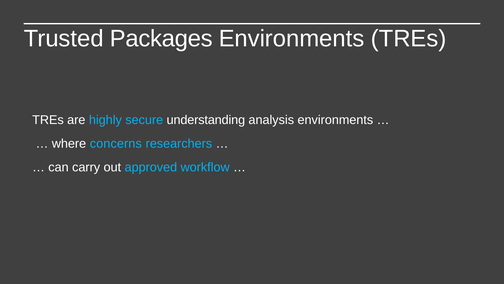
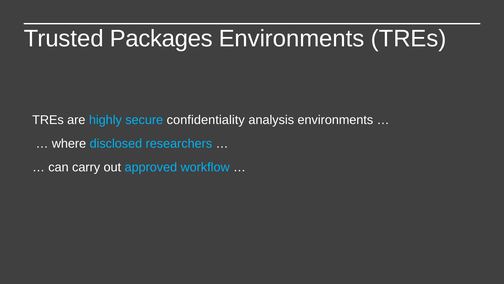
understanding: understanding -> confidentiality (206, 120)
concerns: concerns -> disclosed (116, 143)
